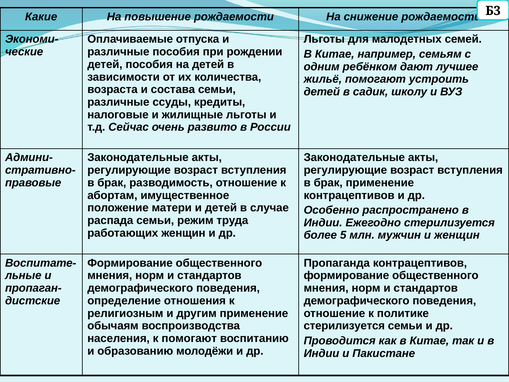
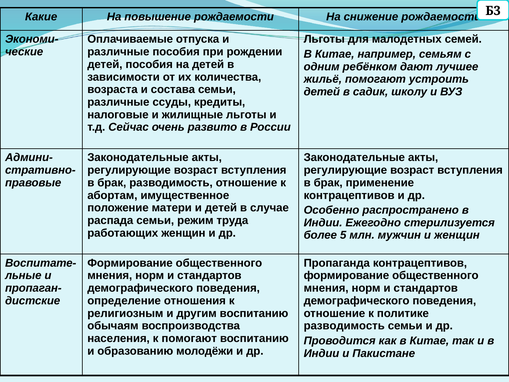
другим применение: применение -> воспитанию (254, 313)
стерилизуется: стерилизуется -> разводимость (344, 326)
